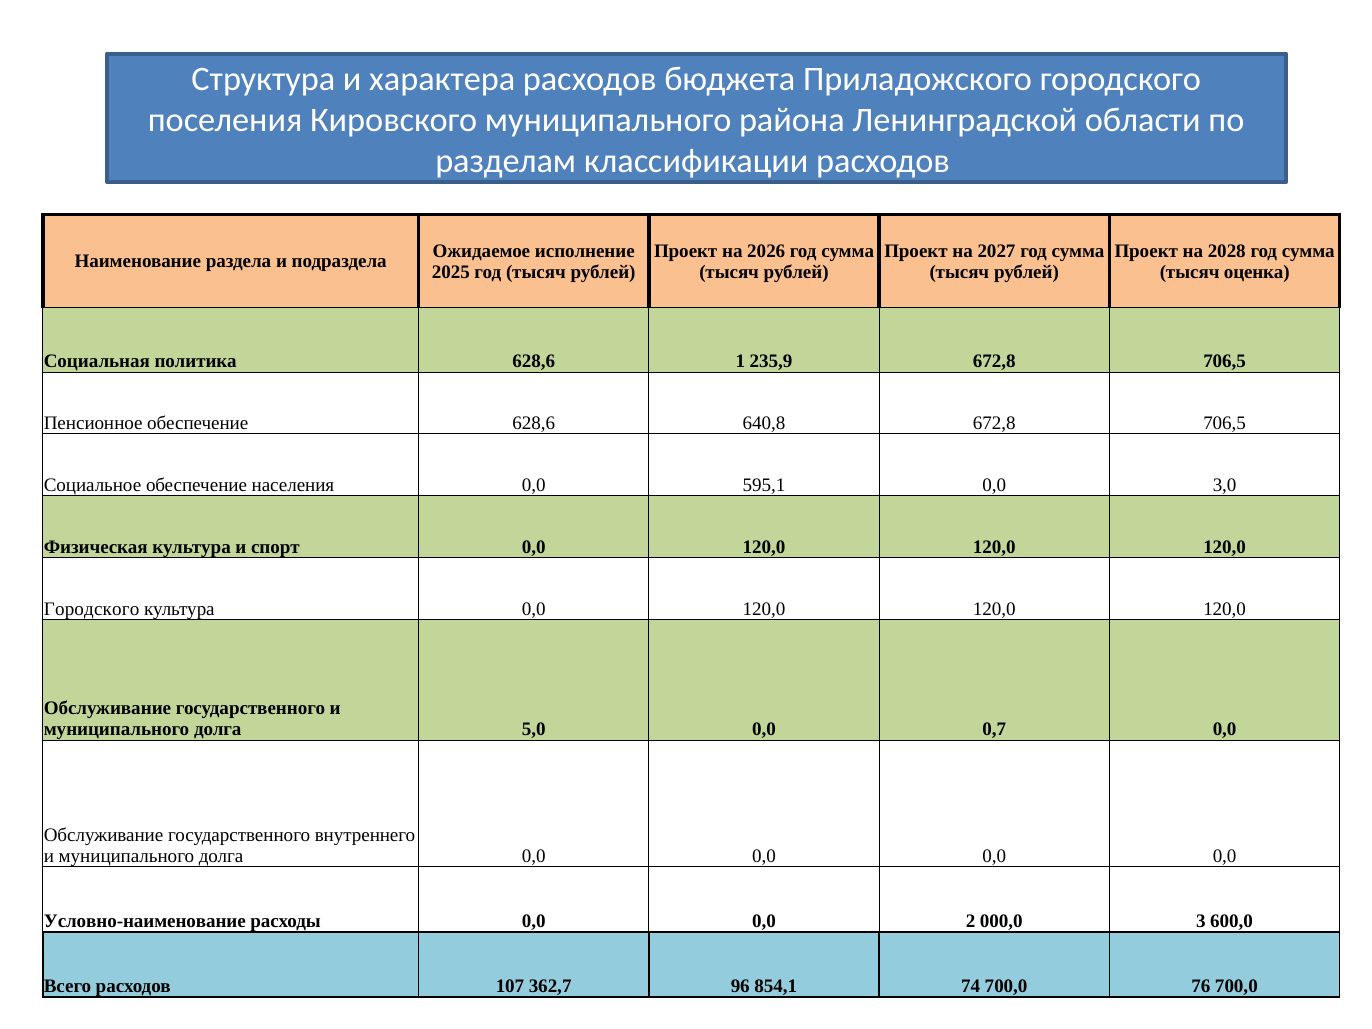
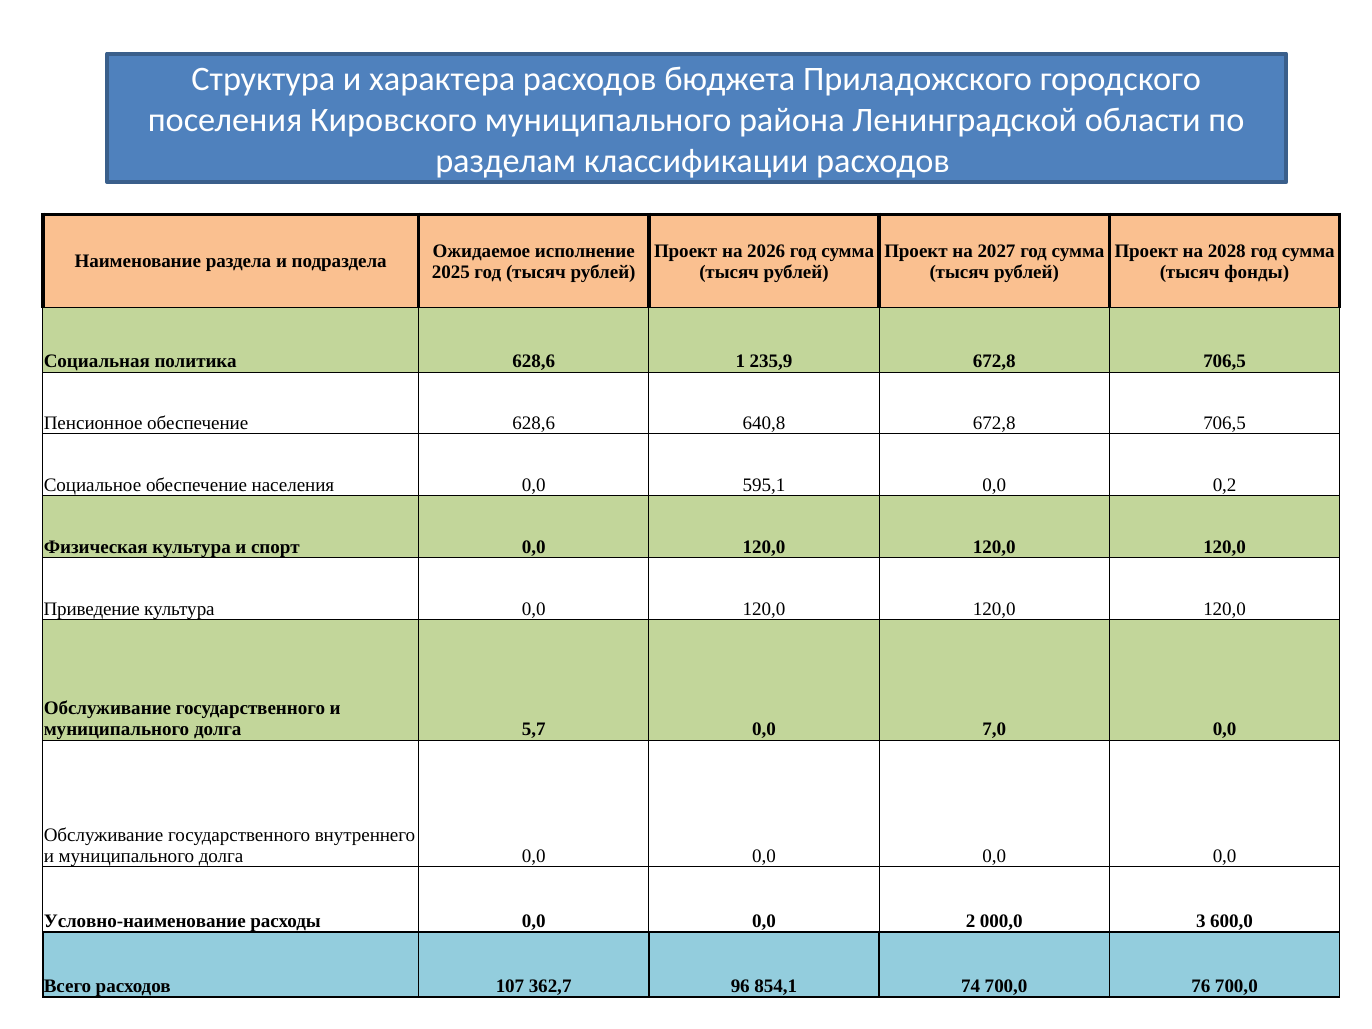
оценка: оценка -> фонды (1257, 272)
3,0: 3,0 -> 0,2 (1225, 485)
Городского: Городского -> Приведение (92, 609)
5,0: 5,0 -> 5,7 (534, 730)
0,7: 0,7 -> 7,0 (994, 730)
